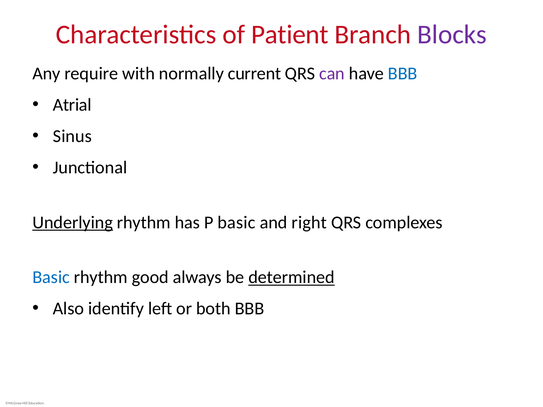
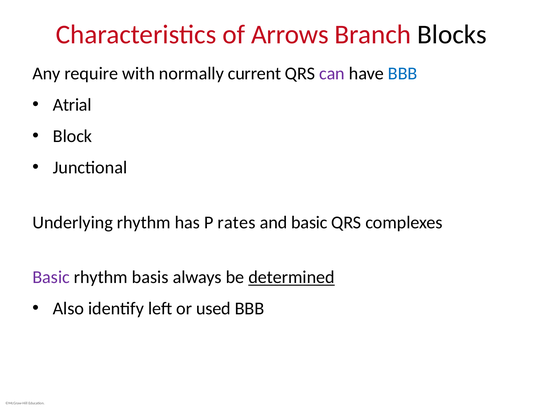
Patient: Patient -> Arrows (290, 34)
Blocks colour: purple -> black (452, 34)
Sinus: Sinus -> Block (73, 136)
Underlying underline: present -> none (73, 223)
P basic: basic -> rates (237, 223)
and right: right -> basic (309, 223)
Basic colour: blue -> purple (51, 278)
good: good -> basis (150, 278)
both: both -> used (213, 309)
